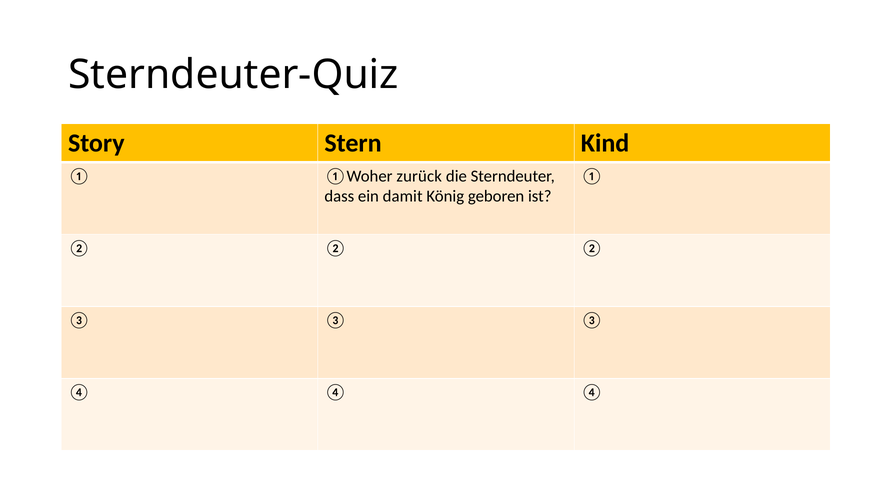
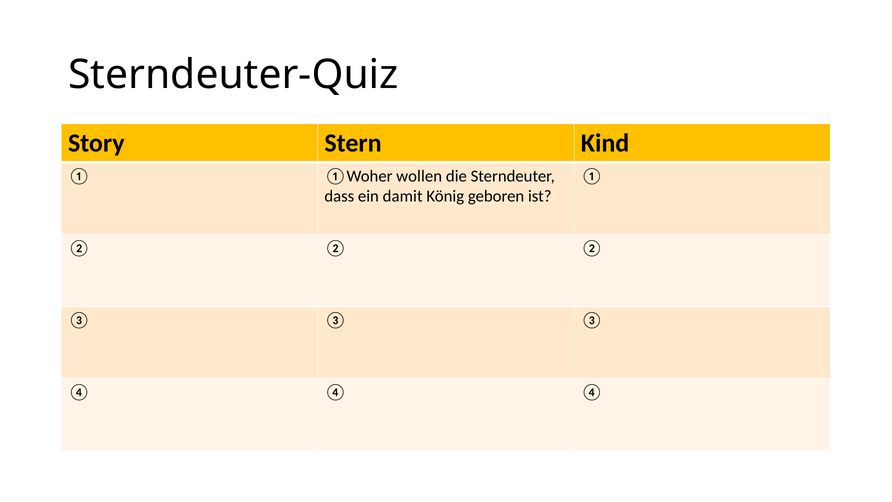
zurück: zurück -> wollen (419, 176)
